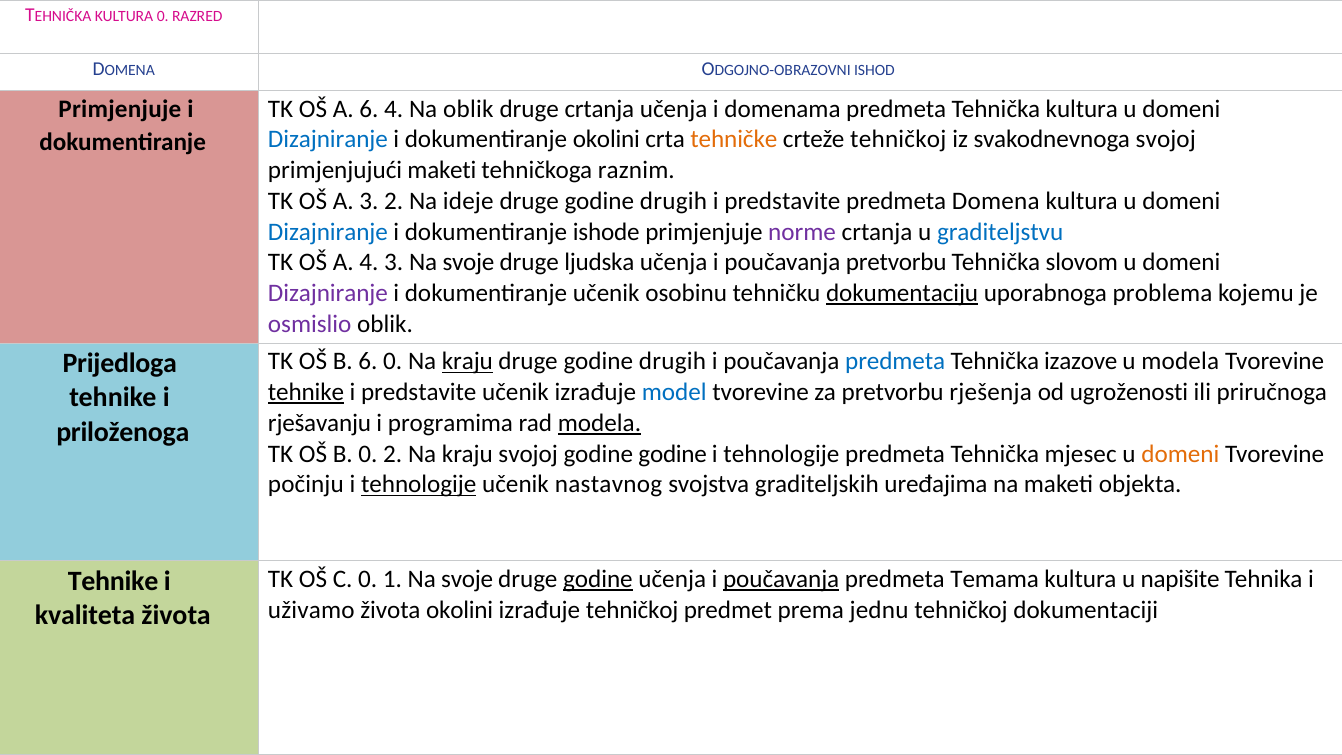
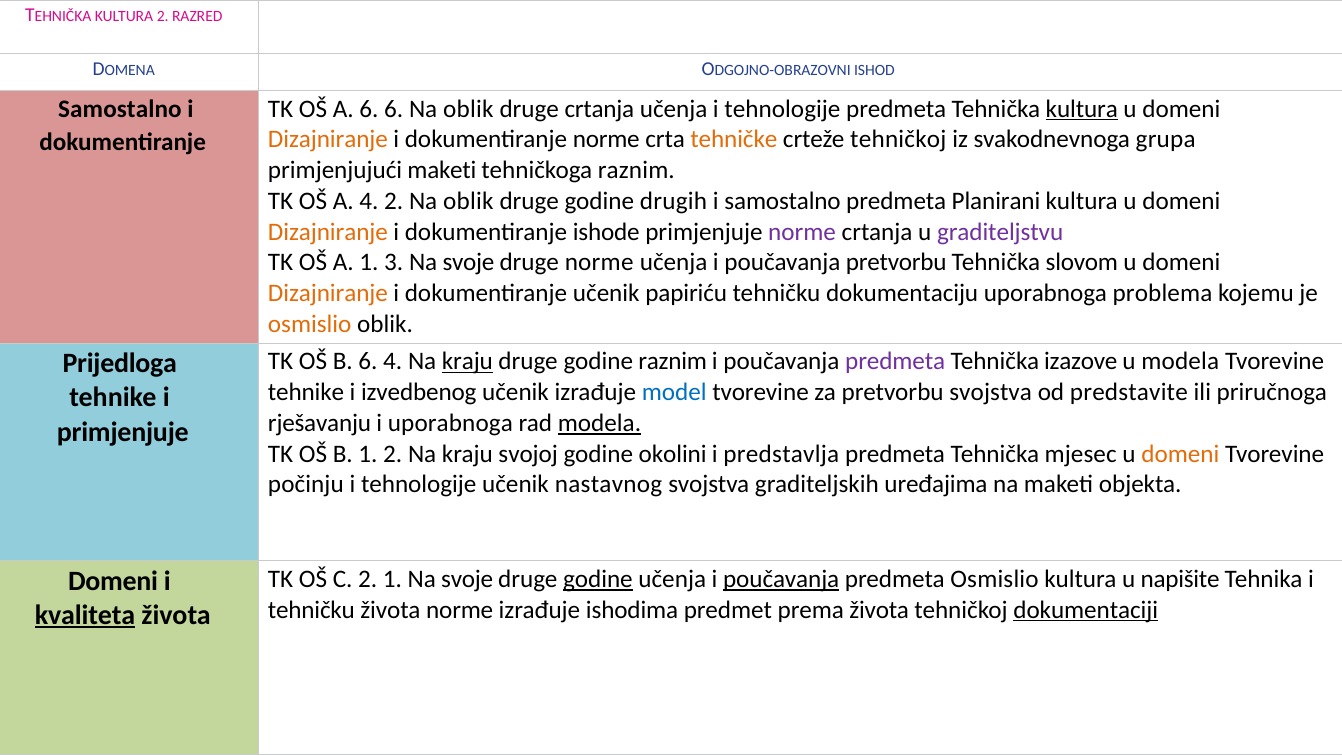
KULTURA 0: 0 -> 2 (163, 16)
Primjenjuje: Primjenjuje -> Samostalno (120, 109)
6 4: 4 -> 6 (394, 109)
učenja i domenama: domenama -> tehnologije (782, 109)
kultura underline: none -> present (1082, 109)
Dizajniranje colour: blue -> orange (328, 140)
dokumentiranje okolini: okolini -> norme (606, 140)
svakodnevnoga svojoj: svojoj -> grupa (1166, 140)
A 3: 3 -> 4 (369, 201)
2 Na ideje: ideje -> oblik (468, 201)
predstavite: predstavite -> samostalno (783, 201)
Domena: Domena -> Planirani (996, 201)
Dizajniranje colour: blue -> orange (328, 232)
graditeljstvu colour: blue -> purple (1000, 232)
A 4: 4 -> 1 (369, 262)
druge ljudska: ljudska -> norme (599, 262)
Dizajniranje colour: purple -> orange (328, 293)
osobinu: osobinu -> papiriću (686, 293)
dokumentaciju underline: present -> none (902, 293)
osmislio colour: purple -> orange (310, 324)
6 0: 0 -> 4 (393, 362)
drugih: drugih -> raznim (673, 362)
predmeta colour: blue -> purple (895, 362)
tehnike underline: present -> none (306, 392)
predstavite: predstavite -> izvedbenog (419, 392)
pretvorbu rješenja: rješenja -> svojstva (991, 392)
ugroženosti: ugroženosti -> predstavite (1129, 392)
i programima: programima -> uporabnoga (450, 423)
priloženoga: priloženoga -> primjenjuje (123, 432)
B 0: 0 -> 1 (368, 454)
godine godine: godine -> okolini (673, 454)
tehnologije: tehnologije -> predstavlja (781, 454)
tehnologije underline: present -> none (419, 484)
C 0: 0 -> 2 (368, 579)
predmeta Temama: Temama -> Osmislio (995, 579)
Tehnike: Tehnike -> Domeni (113, 581)
uživamo: uživamo -> tehničku (311, 610)
života okolini: okolini -> norme (460, 610)
izrađuje tehničkoj: tehničkoj -> ishodima (632, 610)
prema jednu: jednu -> života (879, 610)
dokumentaciji underline: none -> present (1086, 610)
kvaliteta underline: none -> present (85, 615)
